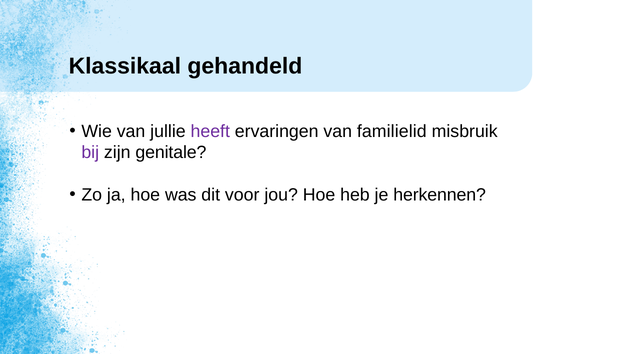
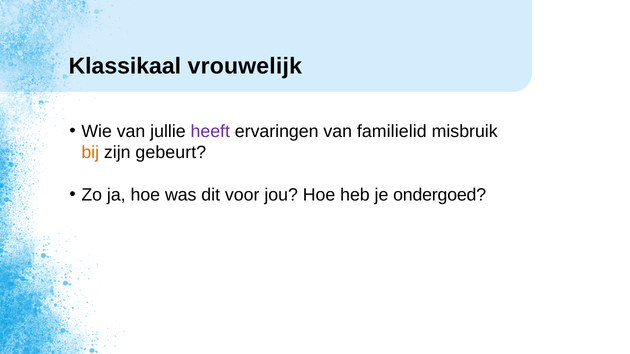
gehandeld: gehandeld -> vrouwelijk (245, 66)
bij colour: purple -> orange (90, 153)
genitale: genitale -> gebeurt (171, 153)
herkennen: herkennen -> ondergoed (440, 195)
